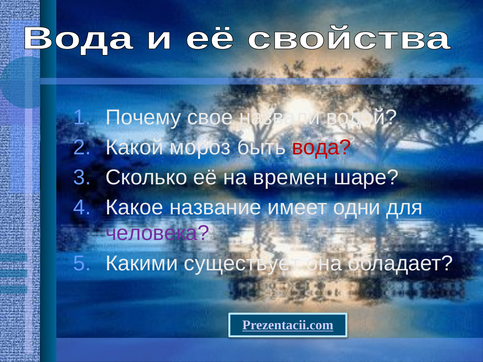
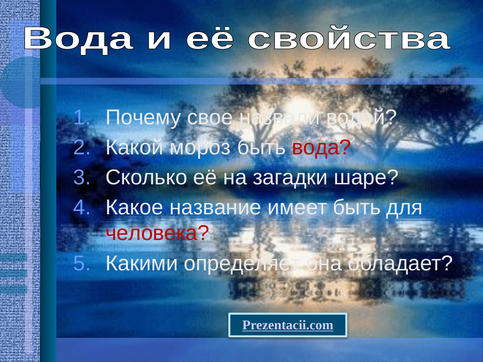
времен: времен -> загадки (290, 178)
имеет одни: одни -> быть (357, 208)
человека colour: purple -> red (157, 233)
существует: существует -> определяет (242, 263)
